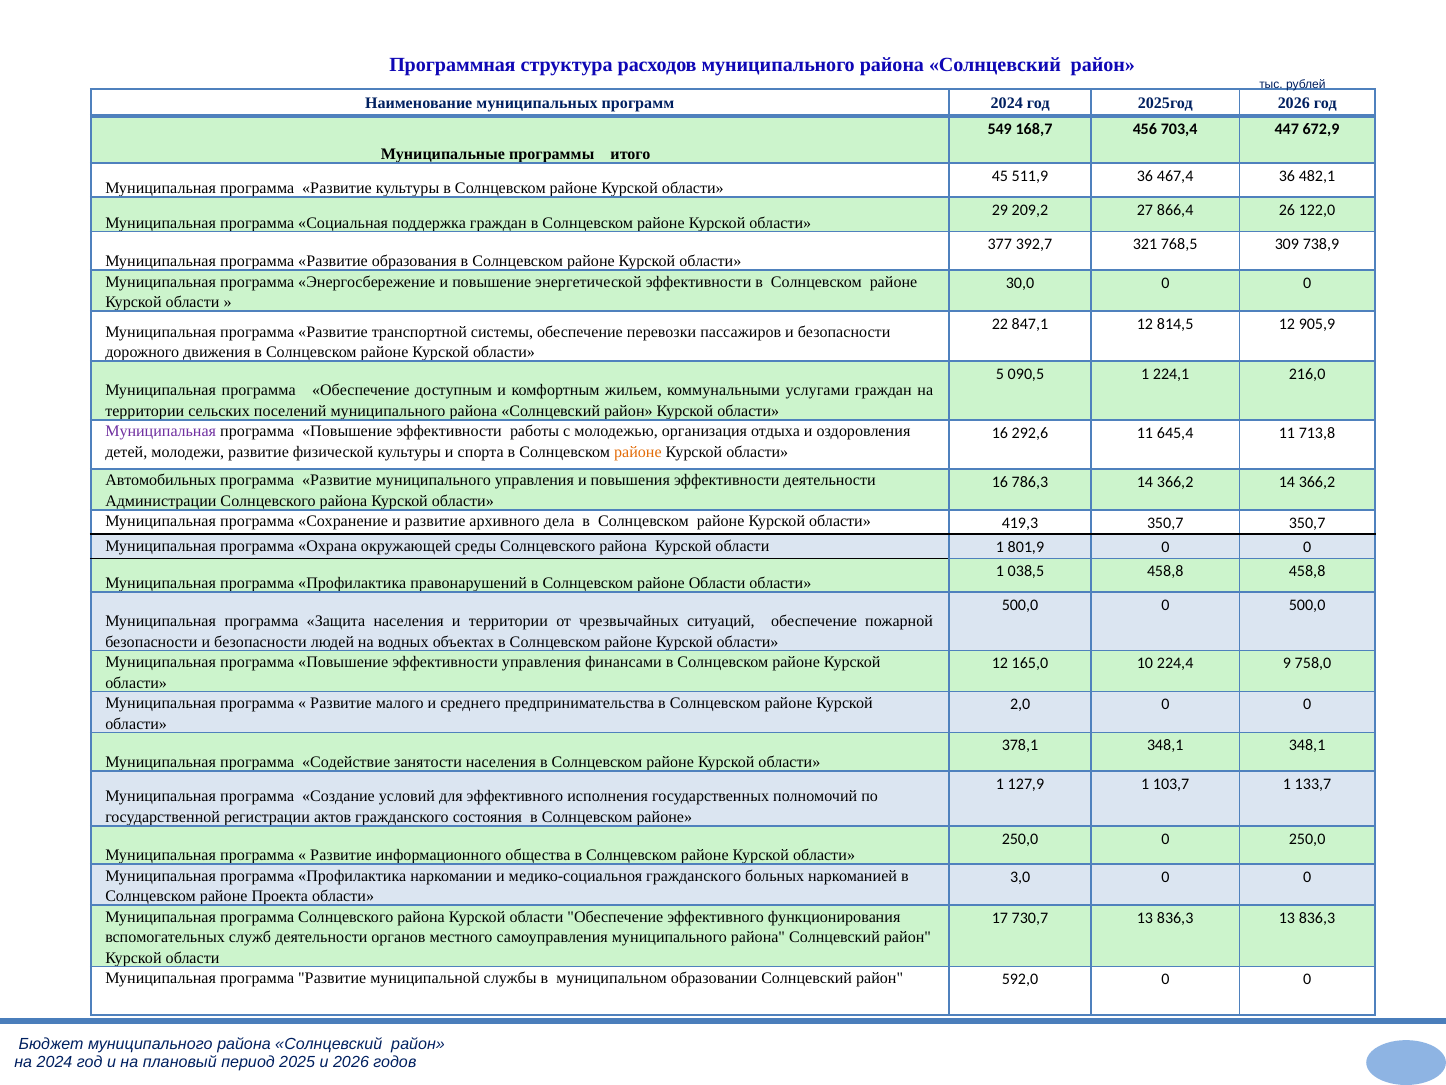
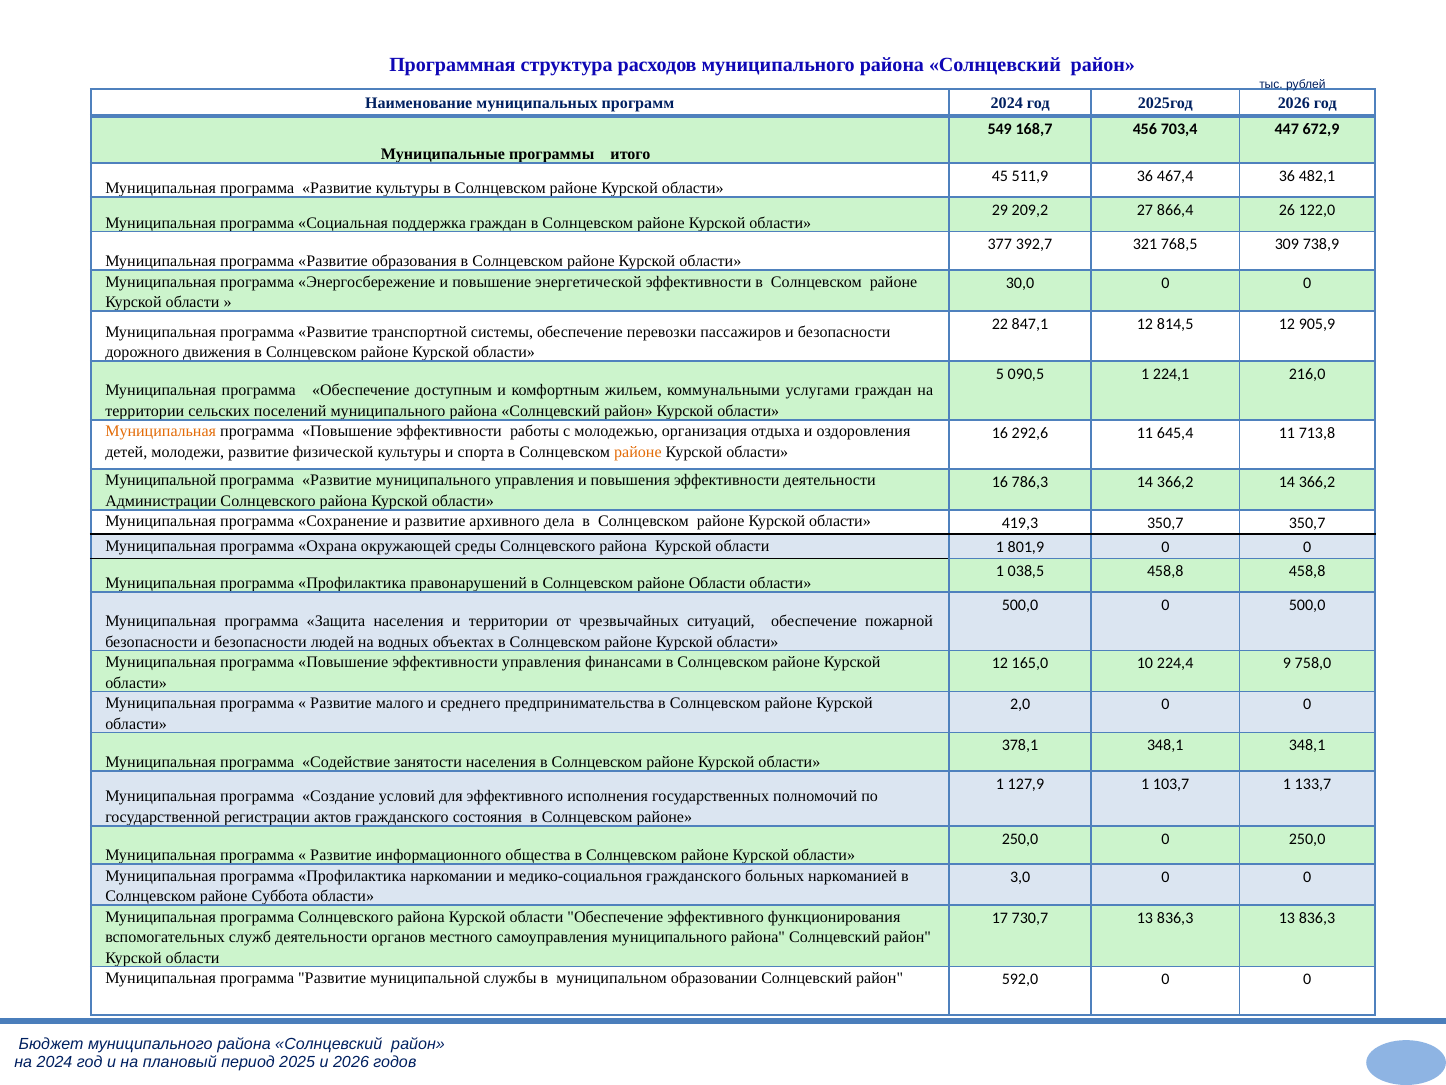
Муниципальная colour: purple -> orange (161, 431)
Автомобильных: Автомобильных -> Муниципальной (161, 480)
Проекта: Проекта -> Суббота (280, 896)
